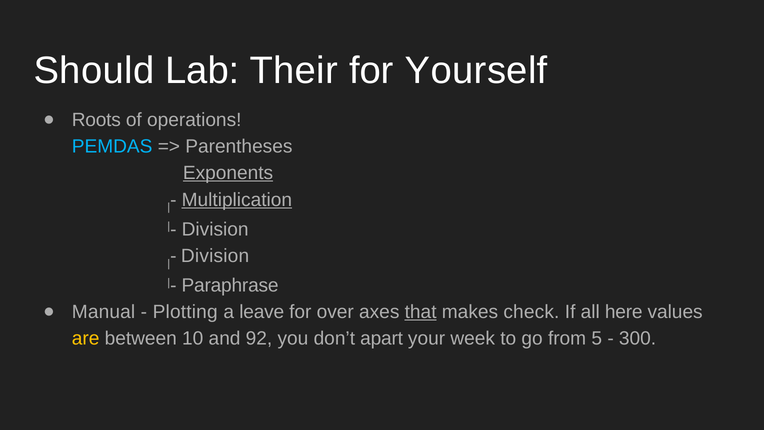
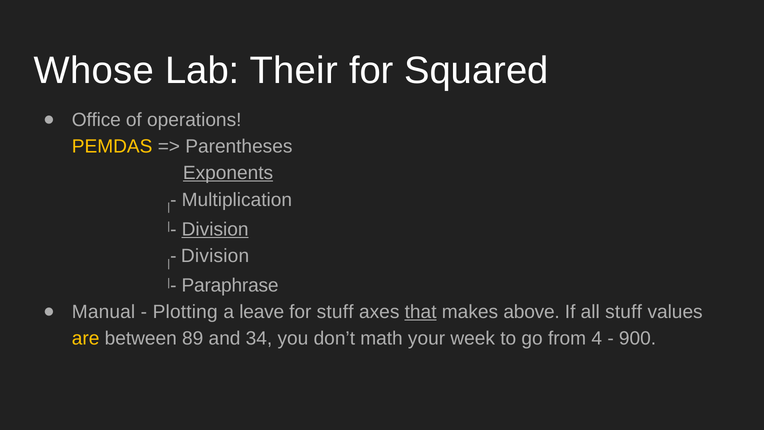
Should: Should -> Whose (94, 70)
Yourself: Yourself -> Squared (476, 70)
Roots: Roots -> Office (96, 120)
PEMDAS colour: light blue -> yellow (112, 146)
Multiplication underline: present -> none (237, 200)
Division underline: none -> present (215, 229)
for over: over -> stuff (335, 312)
check: check -> above (532, 312)
all here: here -> stuff (624, 312)
10: 10 -> 89 (193, 338)
92: 92 -> 34 (259, 338)
apart: apart -> math (382, 338)
5: 5 -> 4 (597, 338)
300: 300 -> 900 (638, 338)
